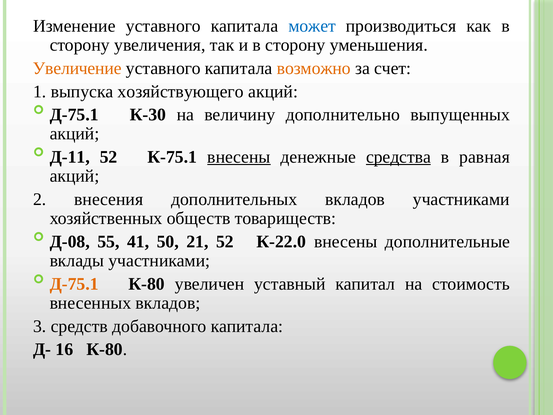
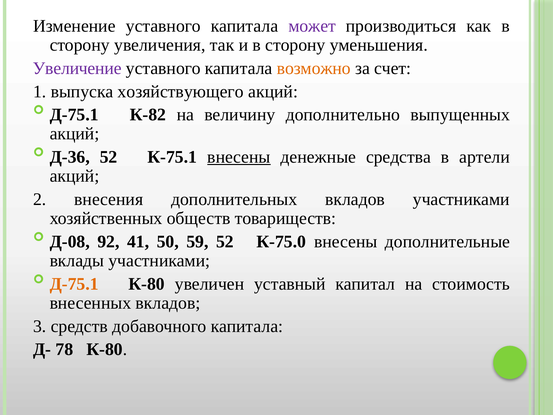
может colour: blue -> purple (312, 26)
Увеличение colour: orange -> purple (77, 68)
К-30: К-30 -> К-82 (148, 115)
Д-11: Д-11 -> Д-36 (70, 157)
средства underline: present -> none (398, 157)
равная: равная -> артели (485, 157)
55: 55 -> 92 (108, 241)
21: 21 -> 59 (197, 241)
К-22.0: К-22.0 -> К-75.0 (281, 241)
16: 16 -> 78 (64, 349)
